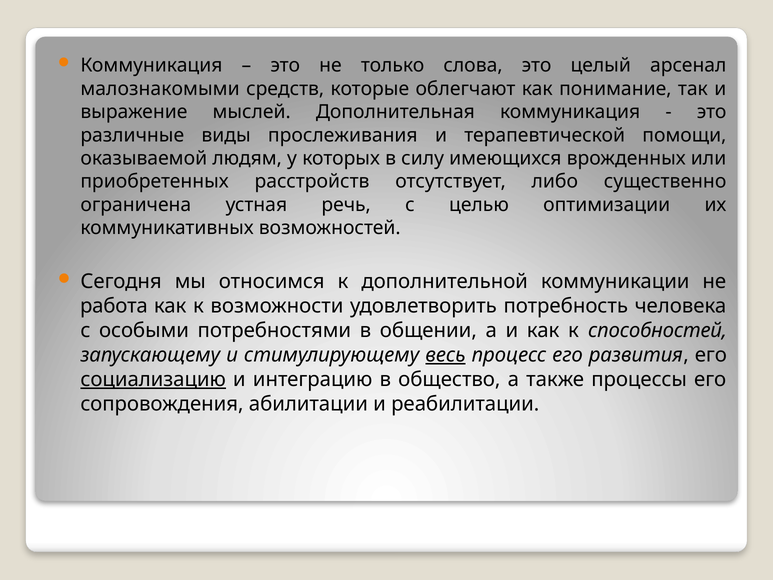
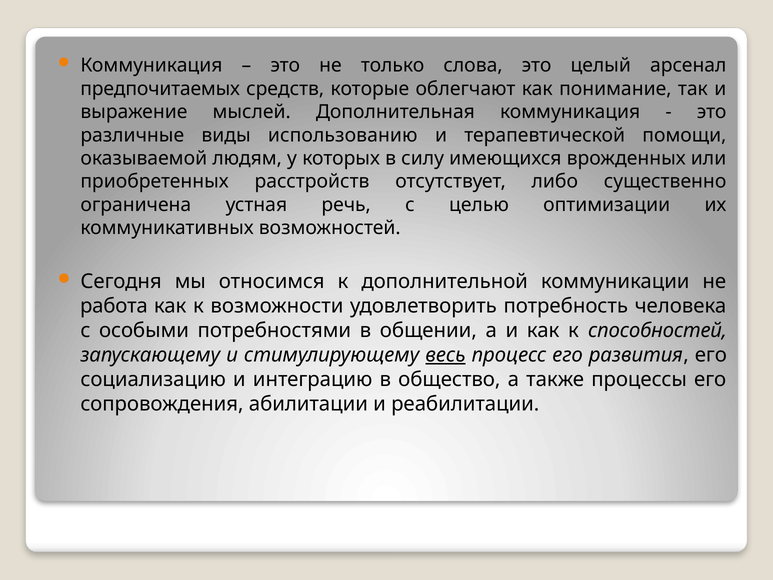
малознакомыми: малознакомыми -> предпочитаемых (160, 89)
прослеживания: прослеживания -> использованию (343, 135)
социализацию underline: present -> none (153, 379)
